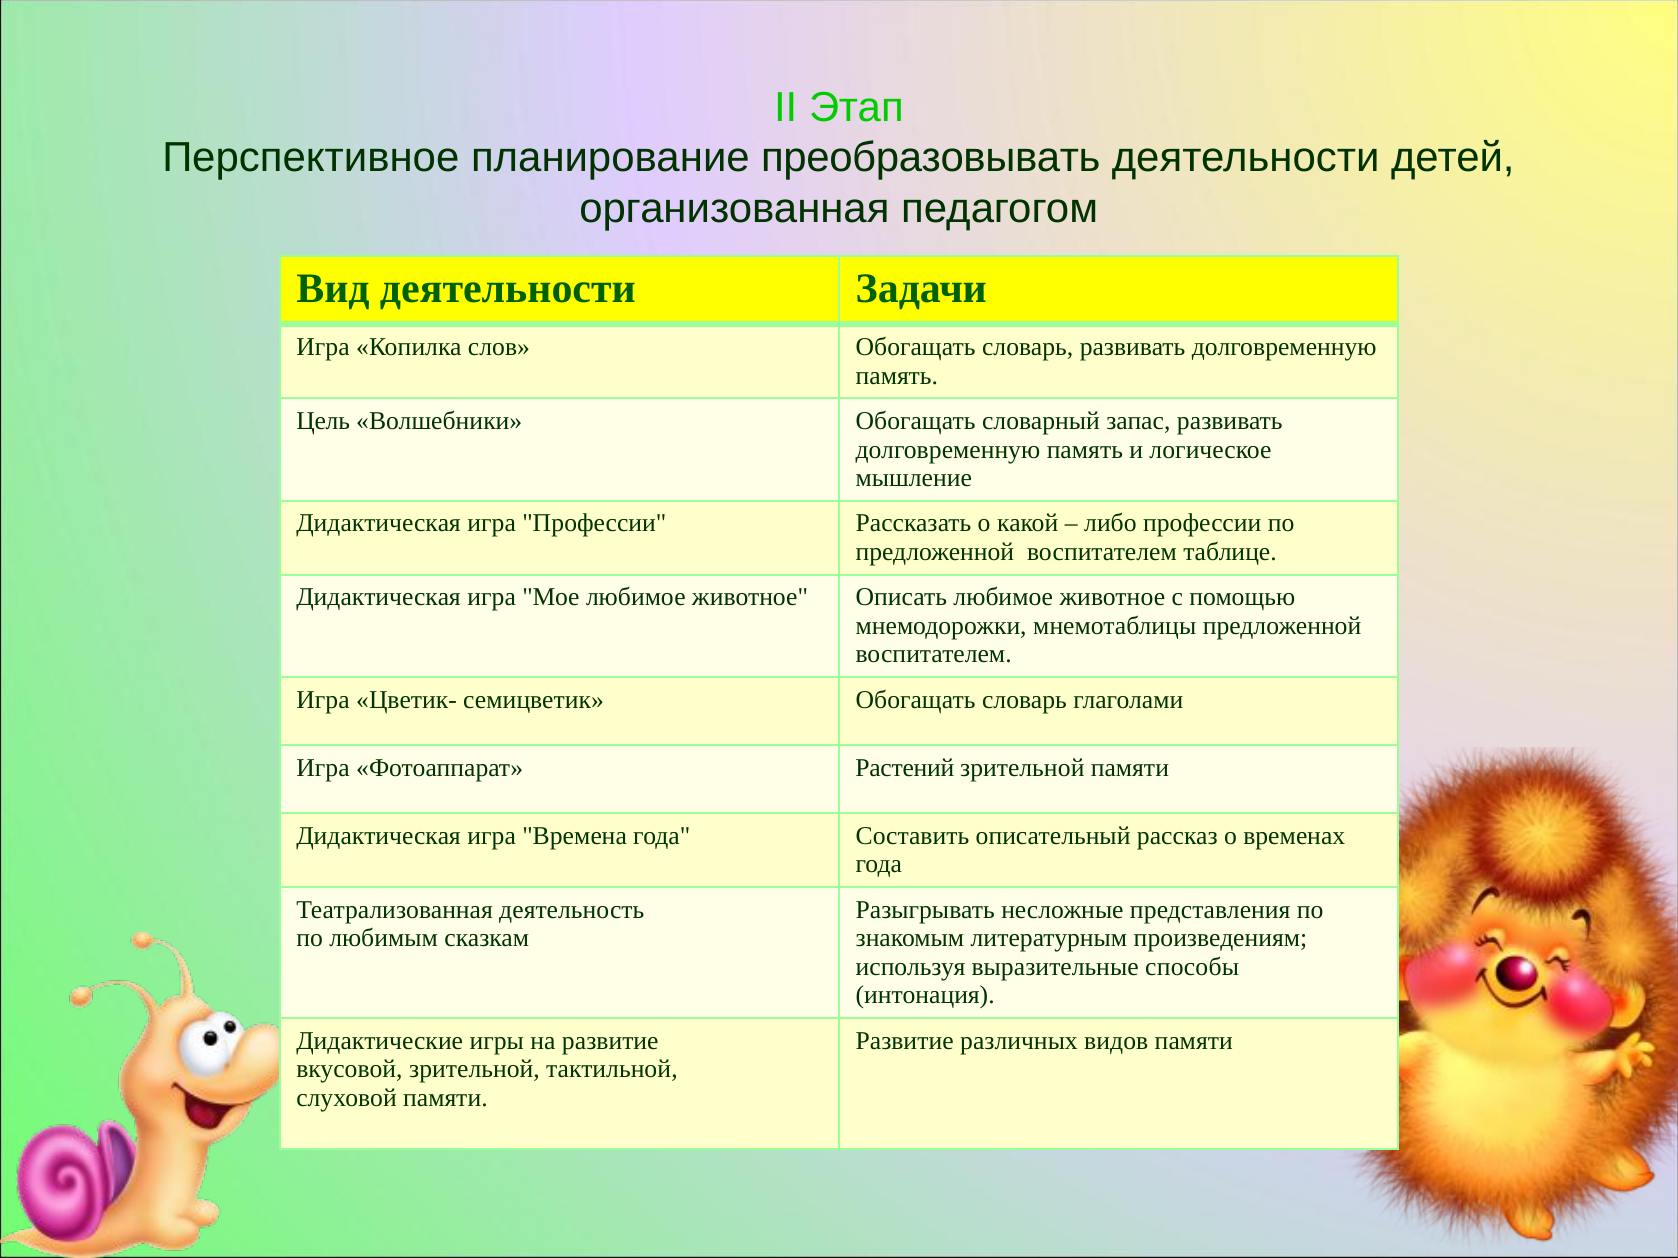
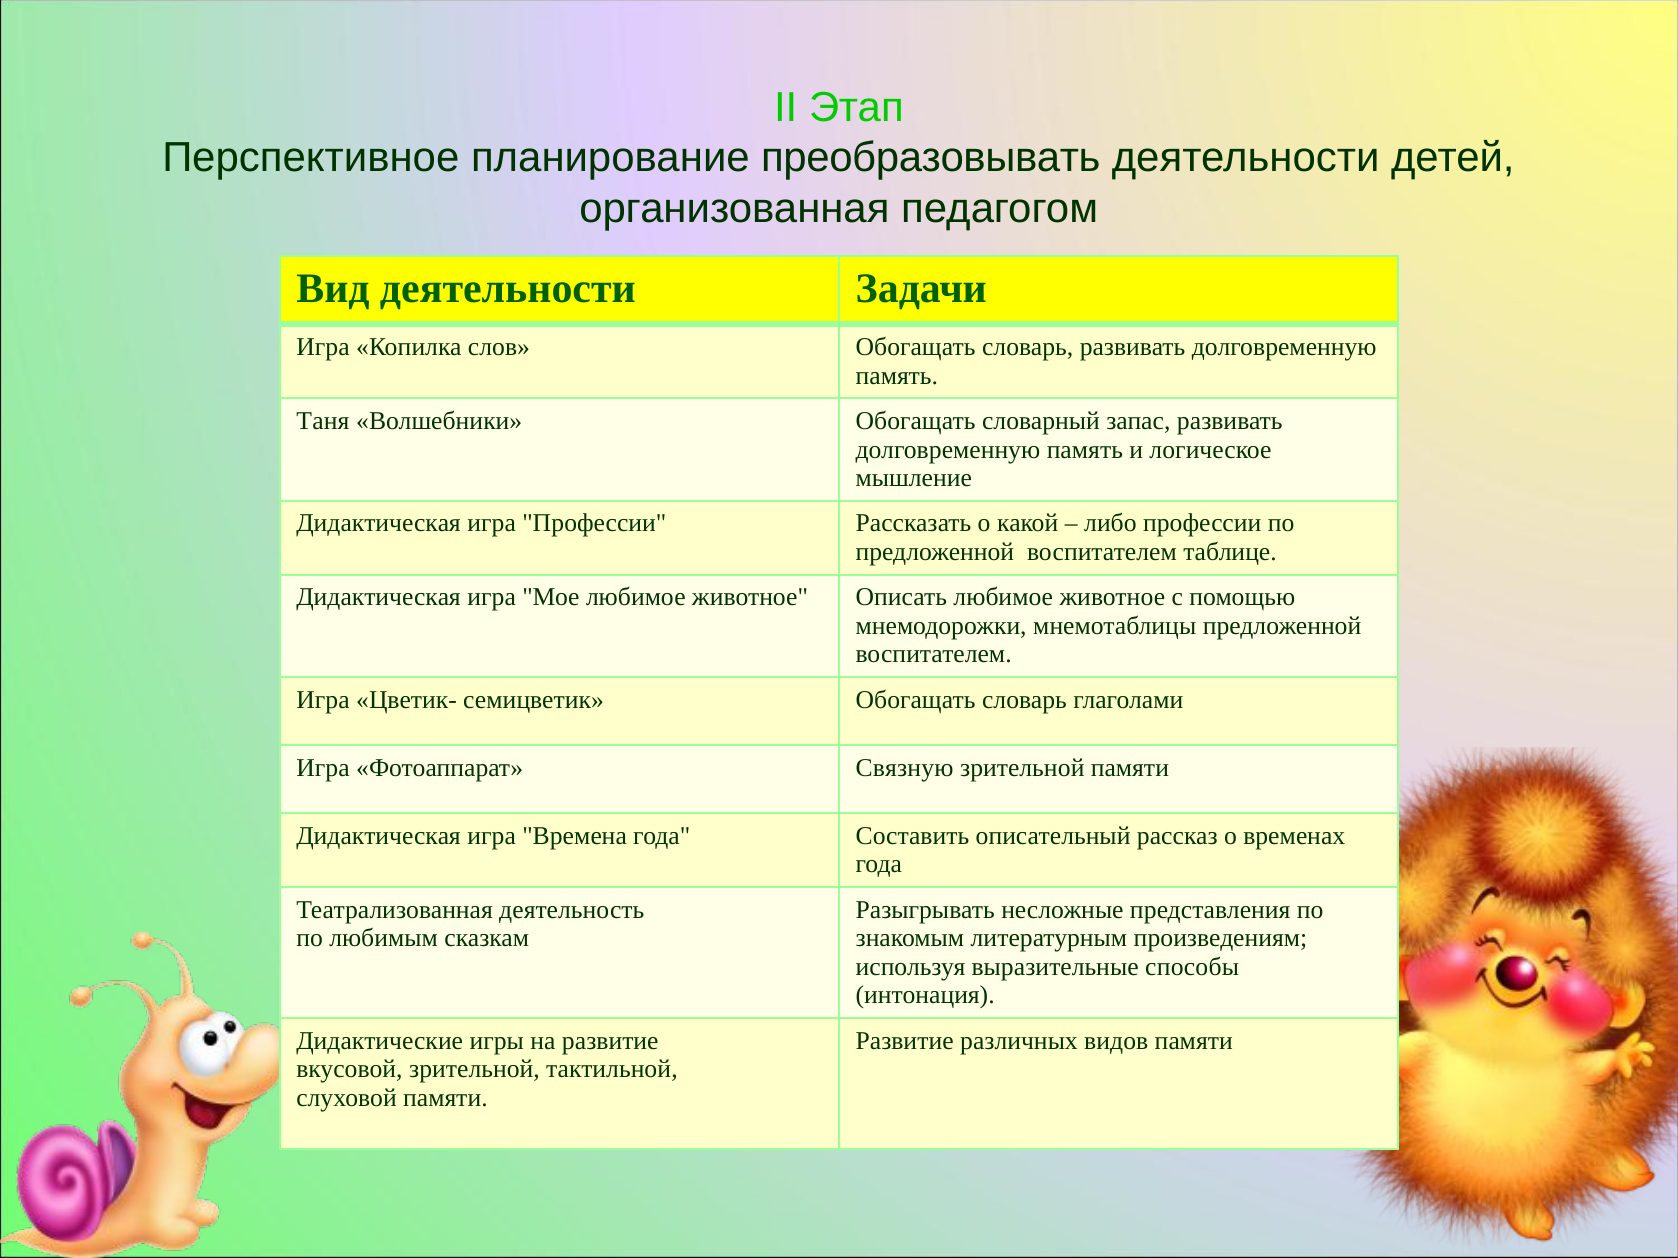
Цель: Цель -> Таня (323, 421)
Растений: Растений -> Связную (905, 768)
